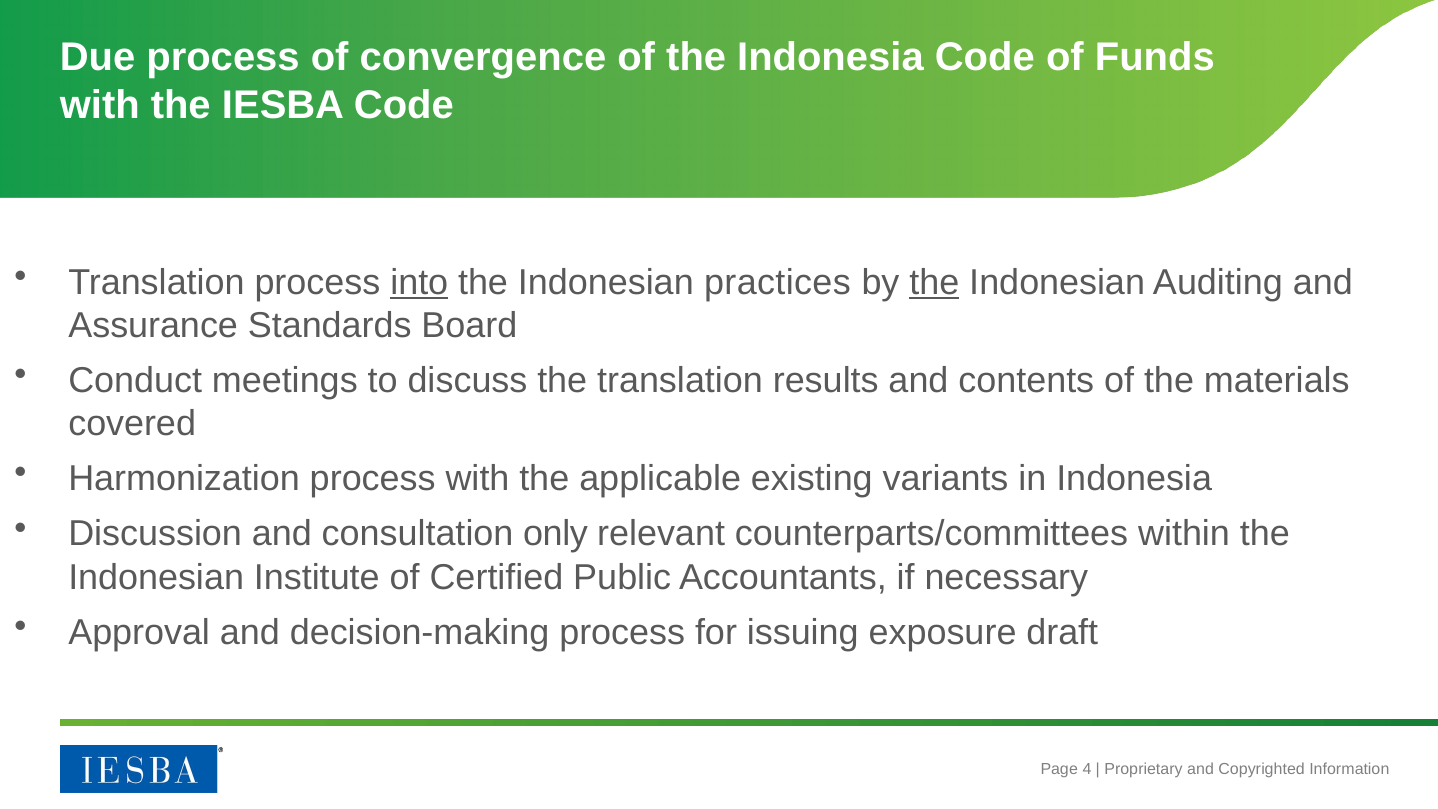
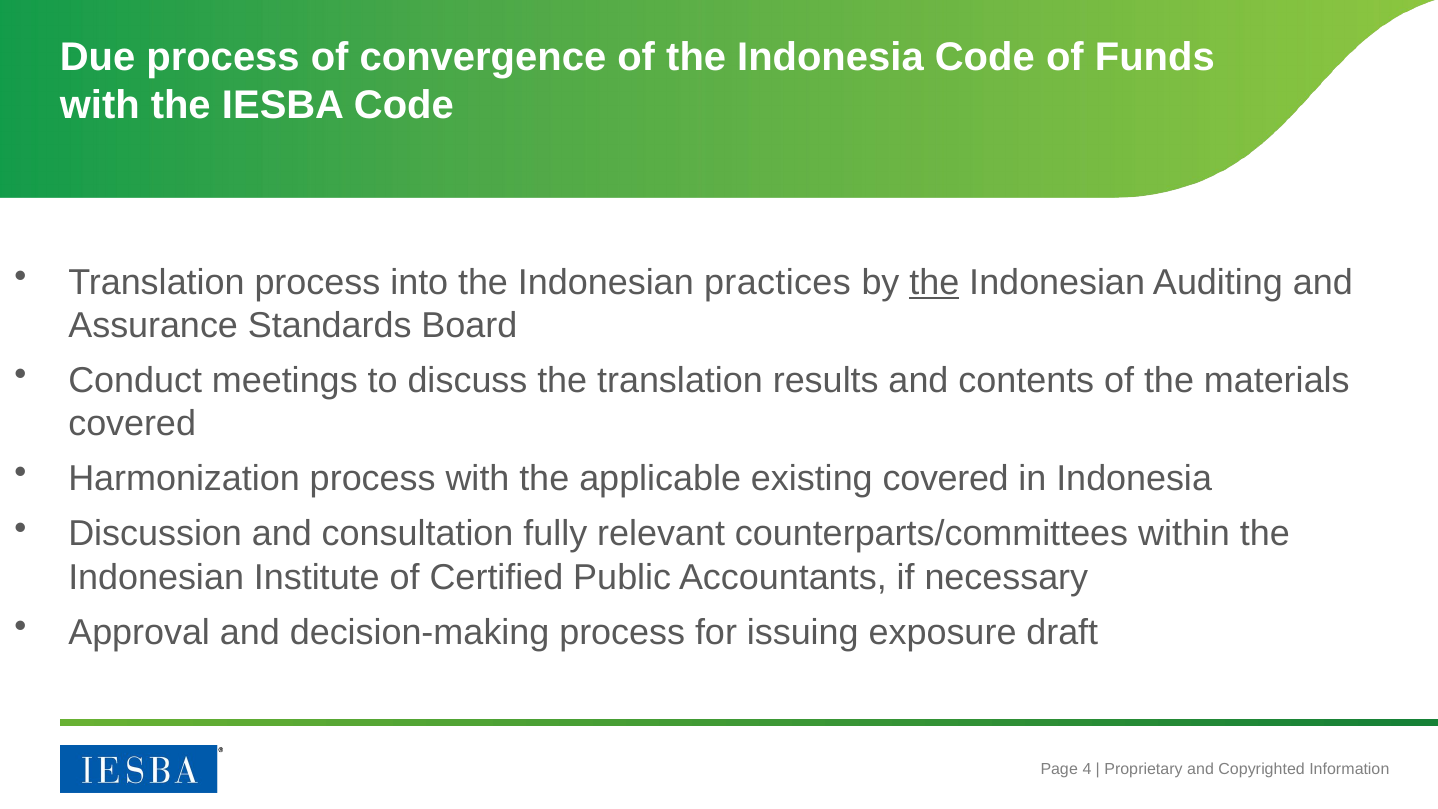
into underline: present -> none (419, 282)
existing variants: variants -> covered (946, 479)
only: only -> fully (555, 534)
